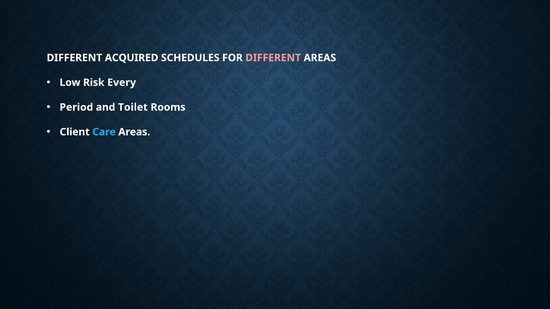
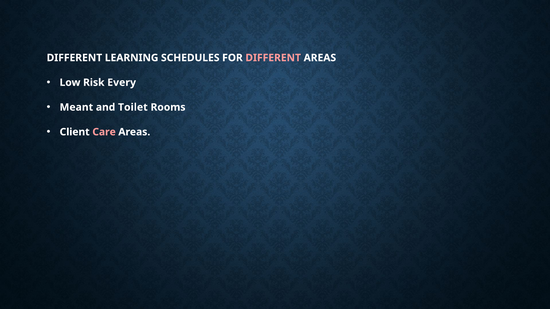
ACQUIRED: ACQUIRED -> LEARNING (132, 58)
Period: Period -> Meant (76, 107)
Care colour: light blue -> pink (104, 132)
